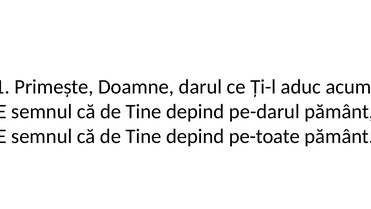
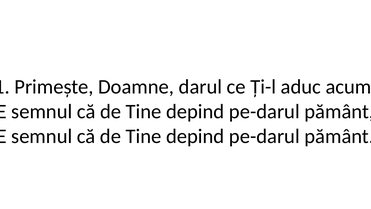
pe-toate: pe-toate -> pe-darul (264, 136)
